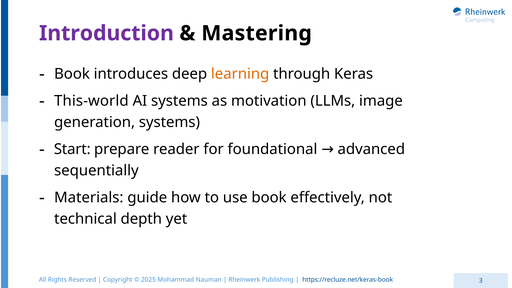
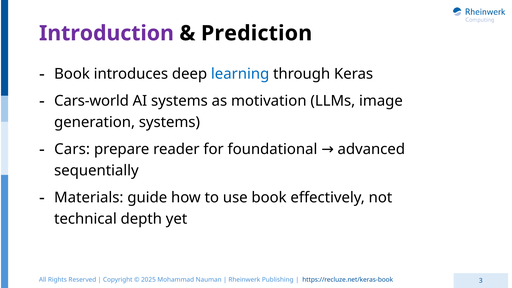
Mastering: Mastering -> Prediction (257, 33)
learning colour: orange -> blue (240, 74)
This-world: This-world -> Cars-world (92, 101)
Start: Start -> Cars (72, 149)
